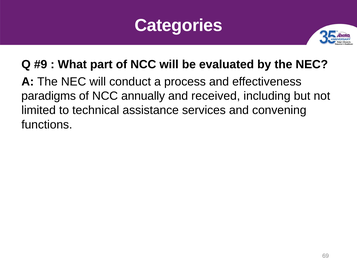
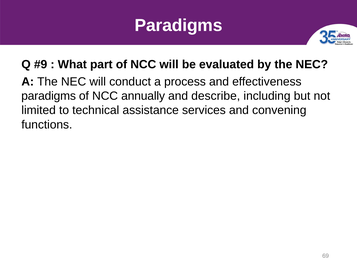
Categories: Categories -> Paradigms (179, 25)
received: received -> describe (216, 96)
